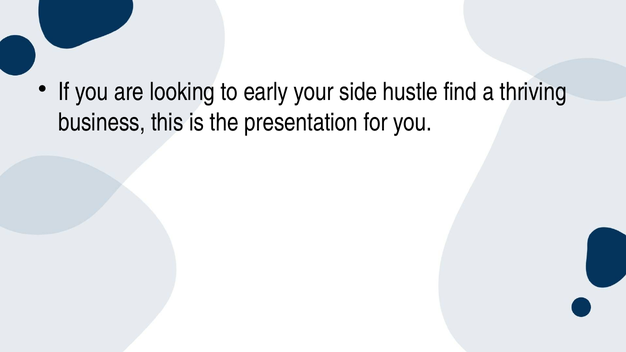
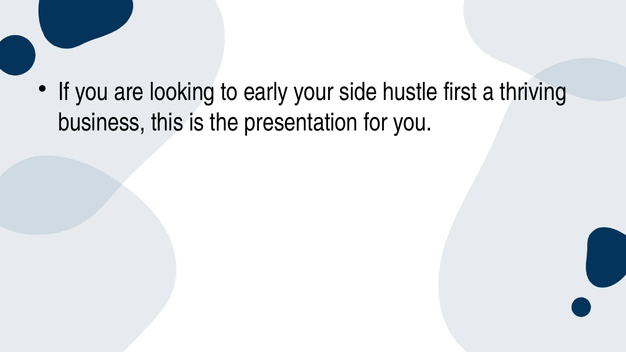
find: find -> first (460, 92)
